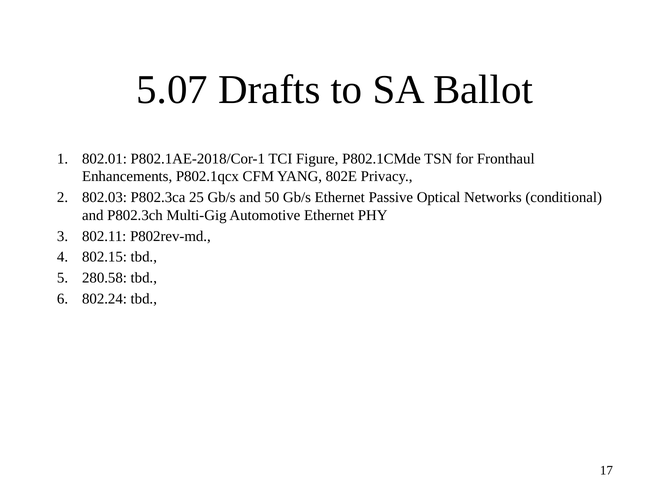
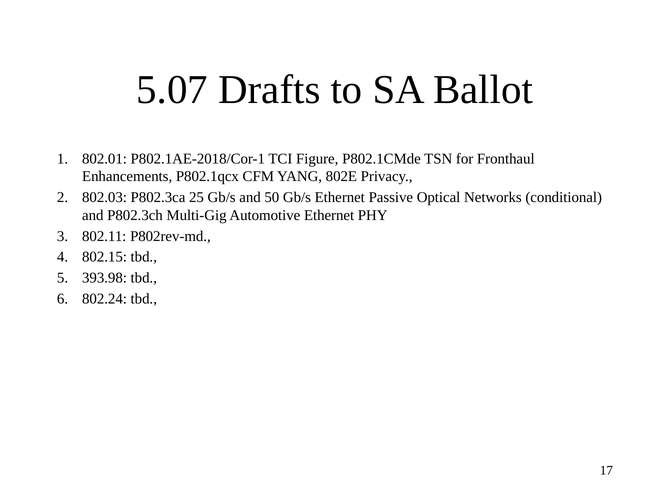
280.58: 280.58 -> 393.98 (105, 278)
